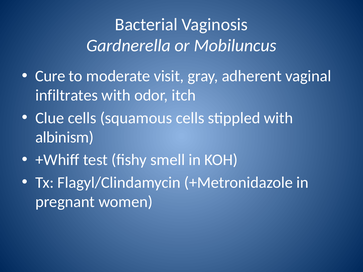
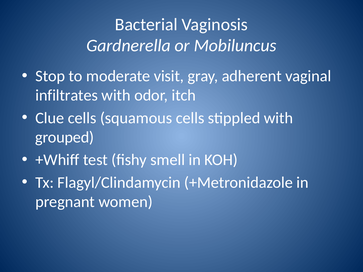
Cure: Cure -> Stop (50, 76)
albinism: albinism -> grouped (65, 137)
